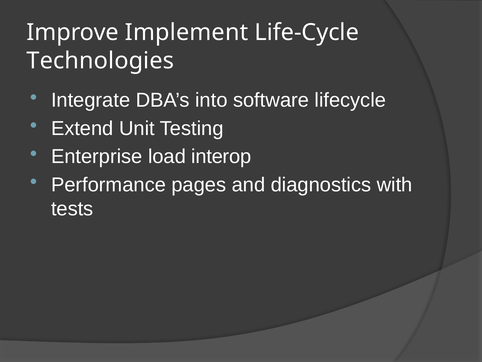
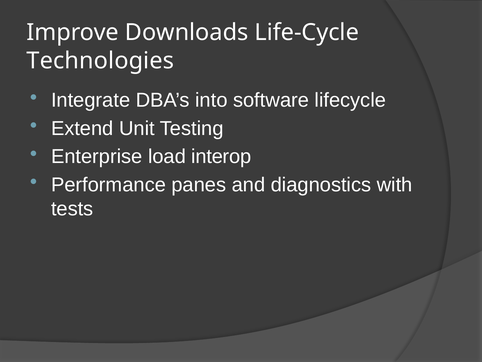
Implement: Implement -> Downloads (187, 33)
pages: pages -> panes (199, 185)
